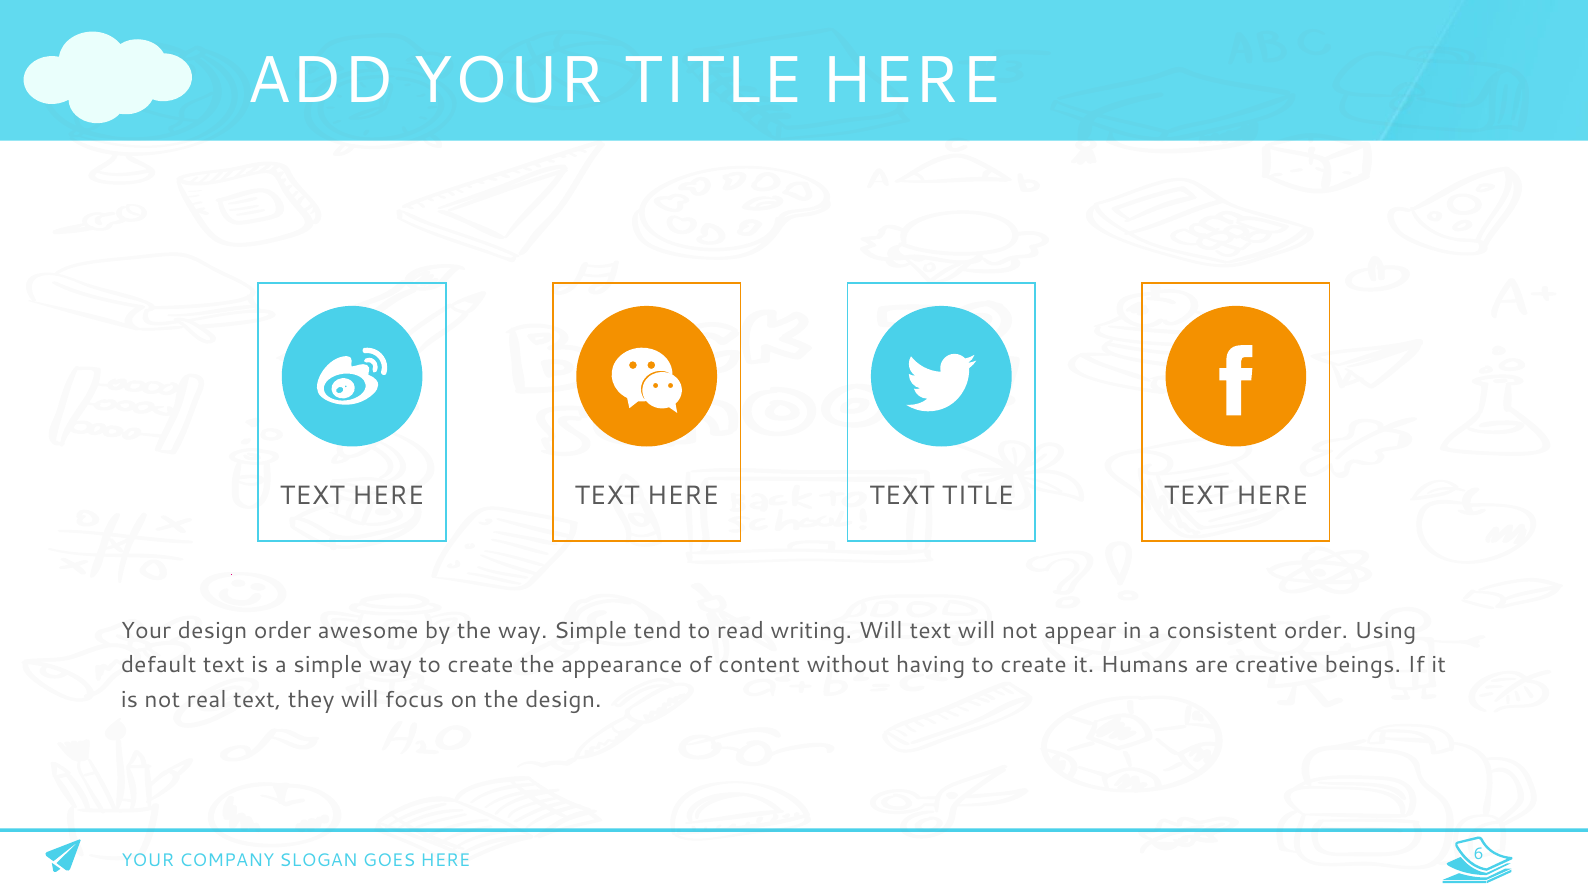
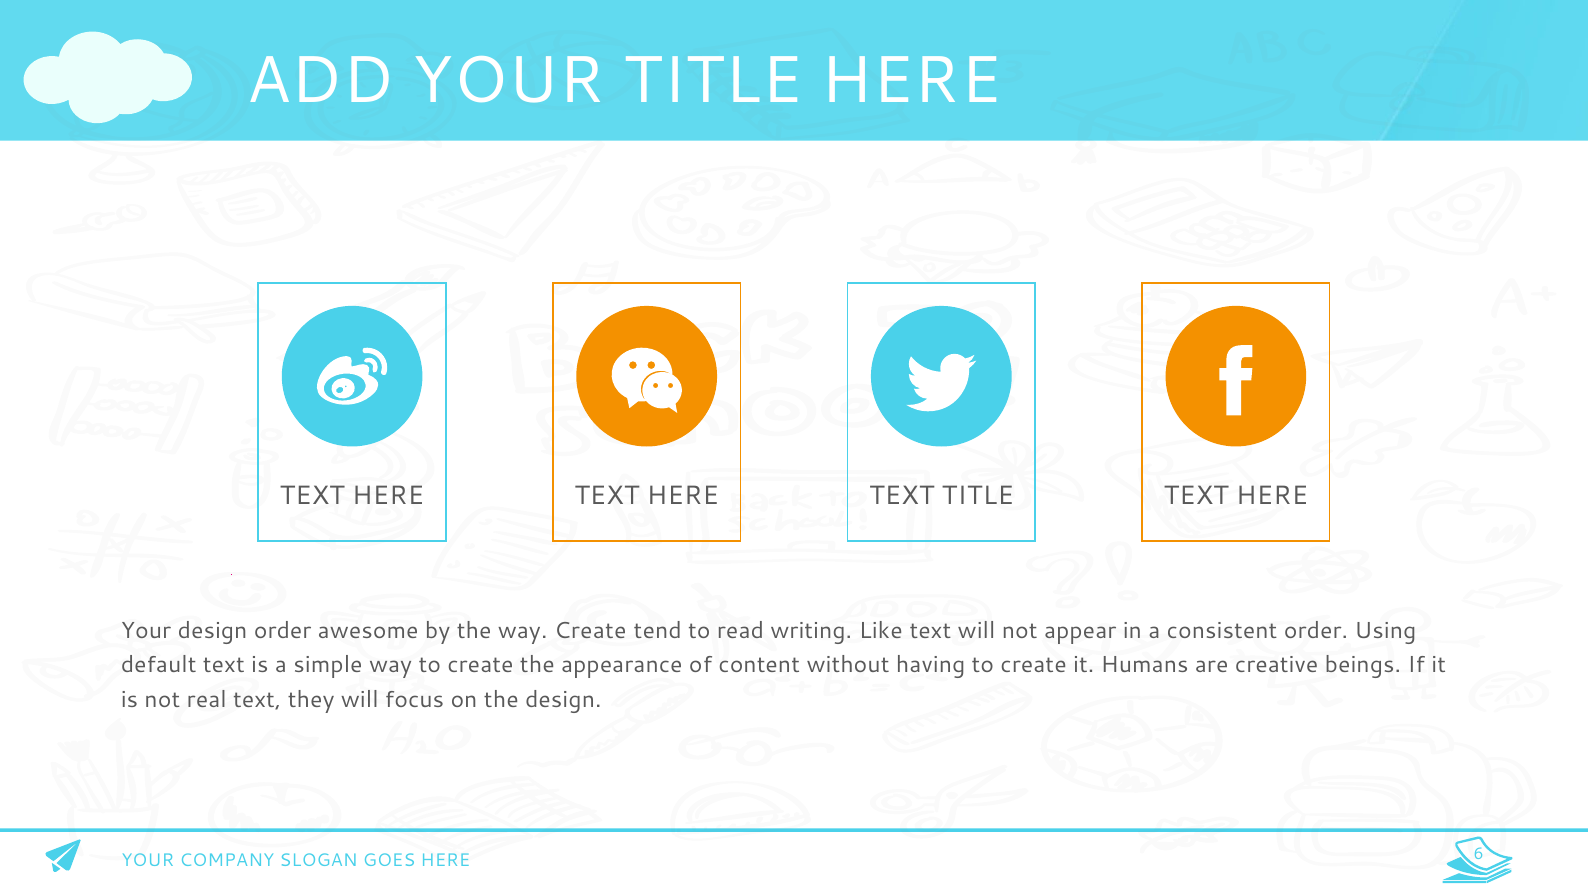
way Simple: Simple -> Create (590, 631)
writing Will: Will -> Like (881, 631)
